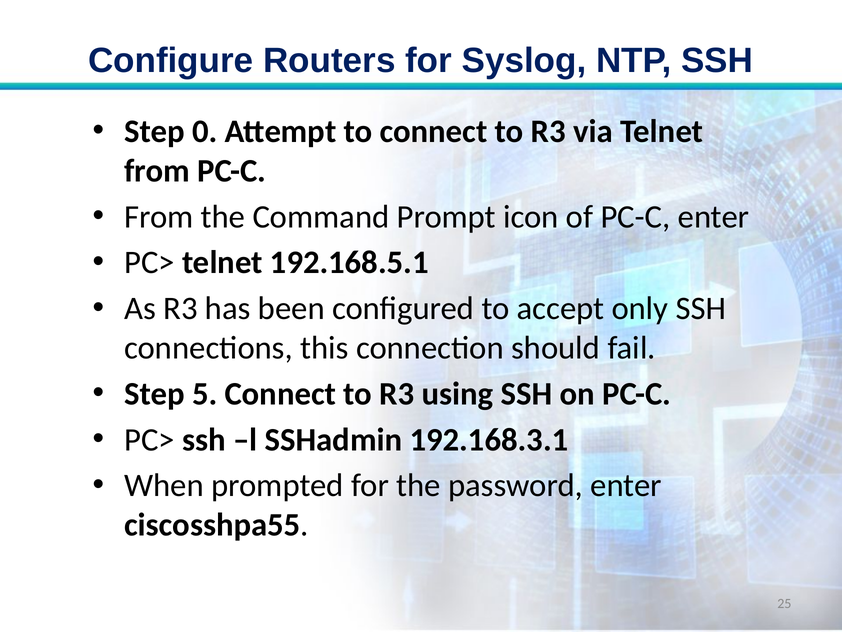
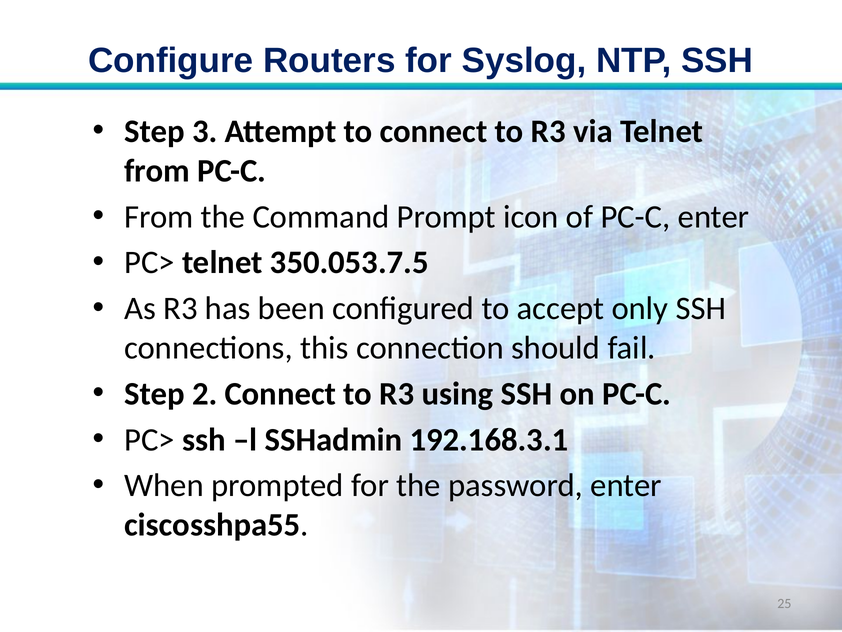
0: 0 -> 3 (205, 131)
192.168.5.1: 192.168.5.1 -> 350.053.7.5 (349, 262)
5: 5 -> 2 (205, 393)
